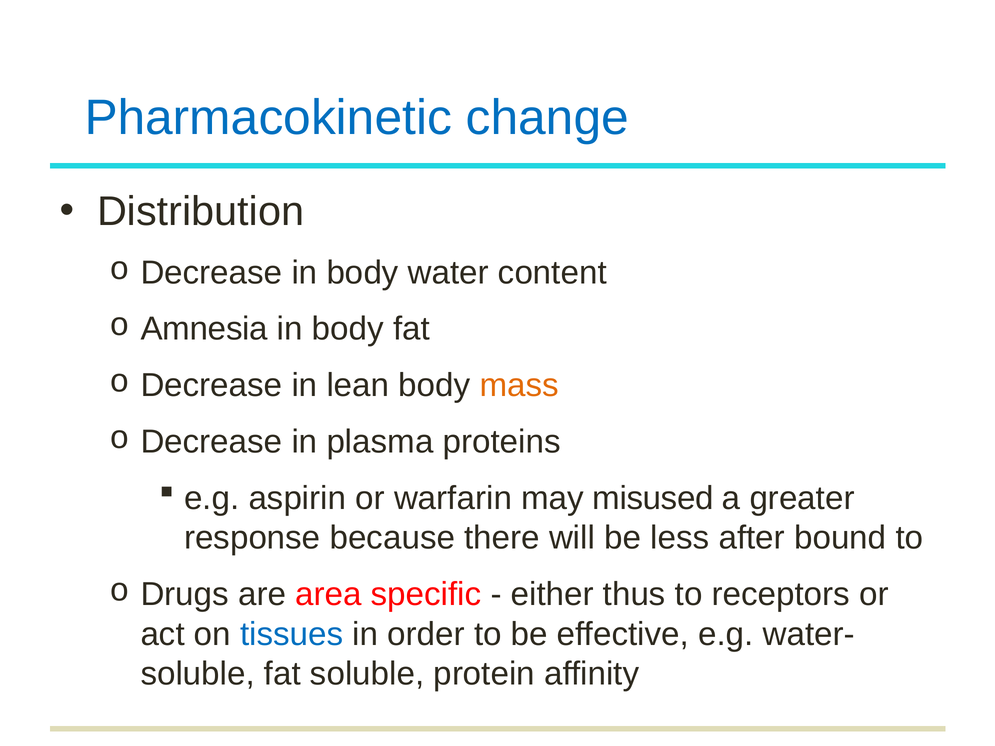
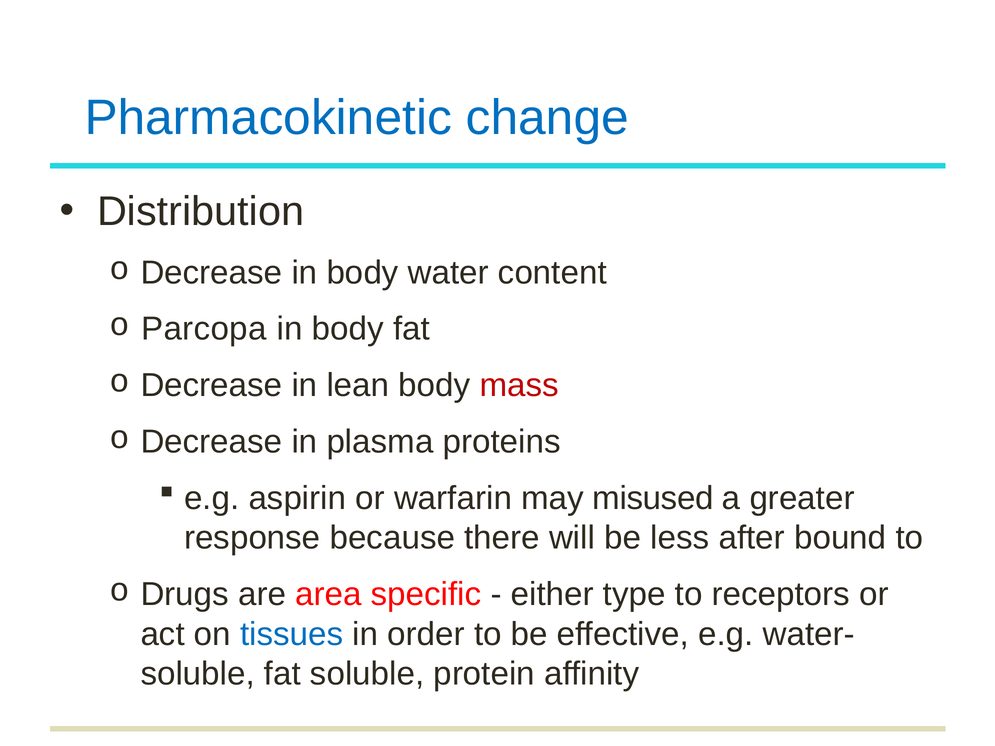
Amnesia: Amnesia -> Parcopa (204, 329)
mass colour: orange -> red (519, 385)
thus: thus -> type (634, 595)
